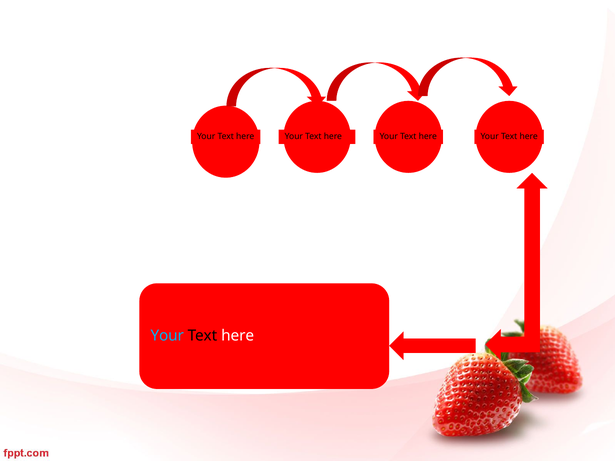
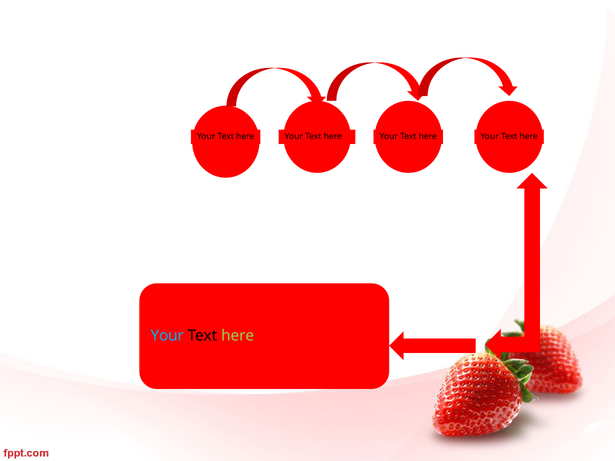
here colour: white -> light green (238, 336)
